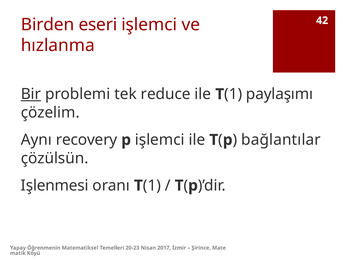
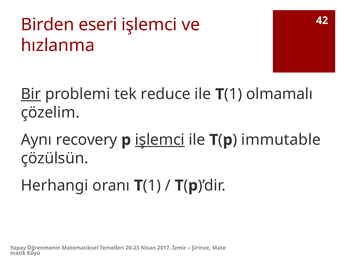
paylaşımı: paylaşımı -> olmamalı (279, 94)
işlemci underline: none -> present (160, 140)
bağlantılar: bağlantılar -> immutable (281, 140)
Işlenmesi: Işlenmesi -> Herhangi (55, 185)
